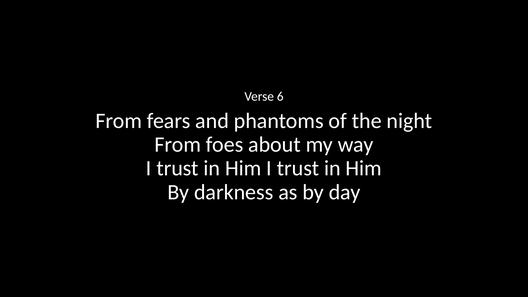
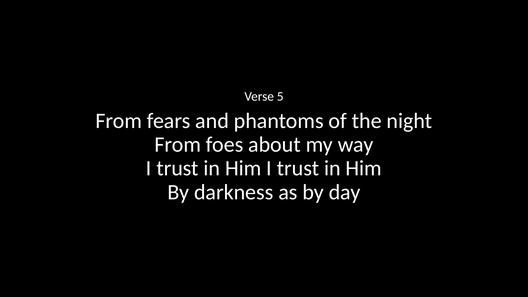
6: 6 -> 5 (280, 96)
